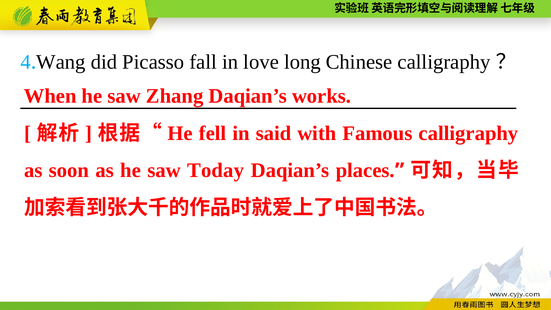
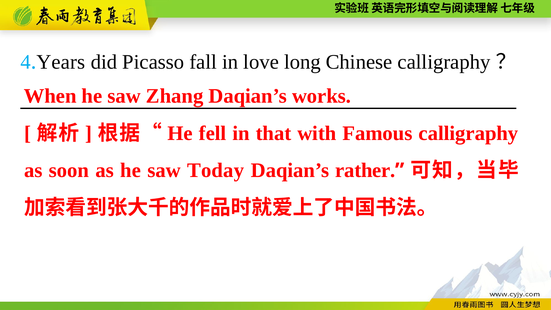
Wang: Wang -> Years (61, 62)
said: said -> that (274, 133)
places: places -> rather (365, 170)
